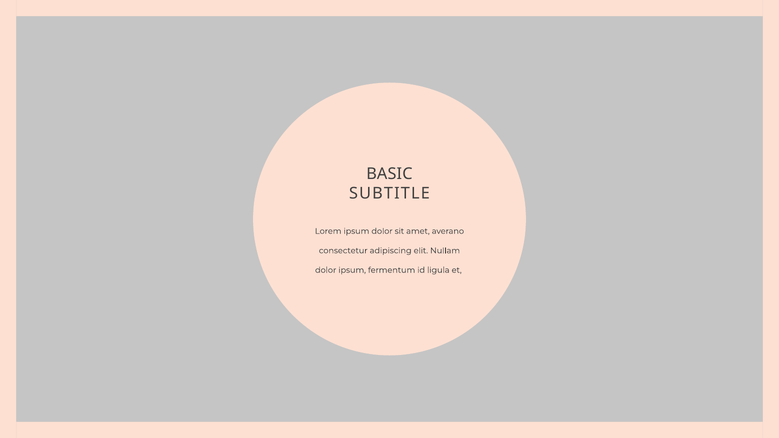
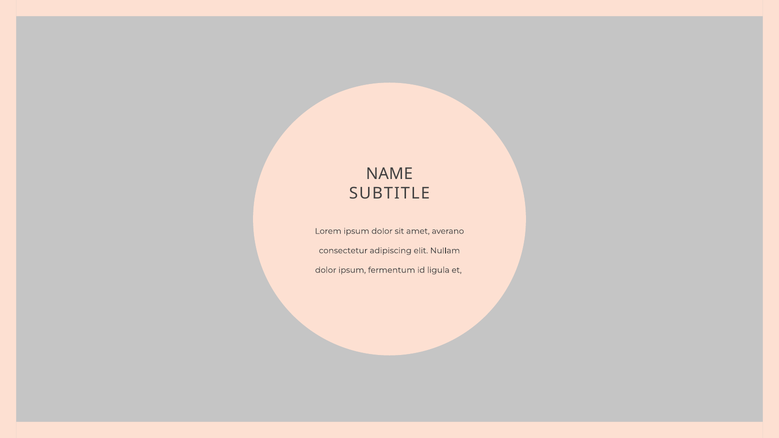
BASIC: BASIC -> NAME (389, 174)
